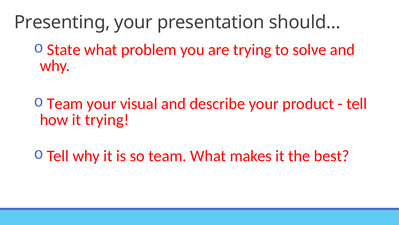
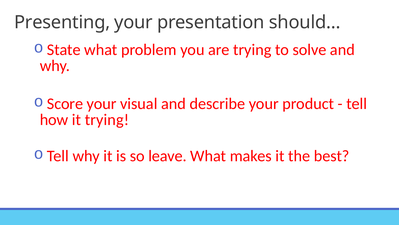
Team: Team -> Score (65, 104)
so team: team -> leave (167, 156)
